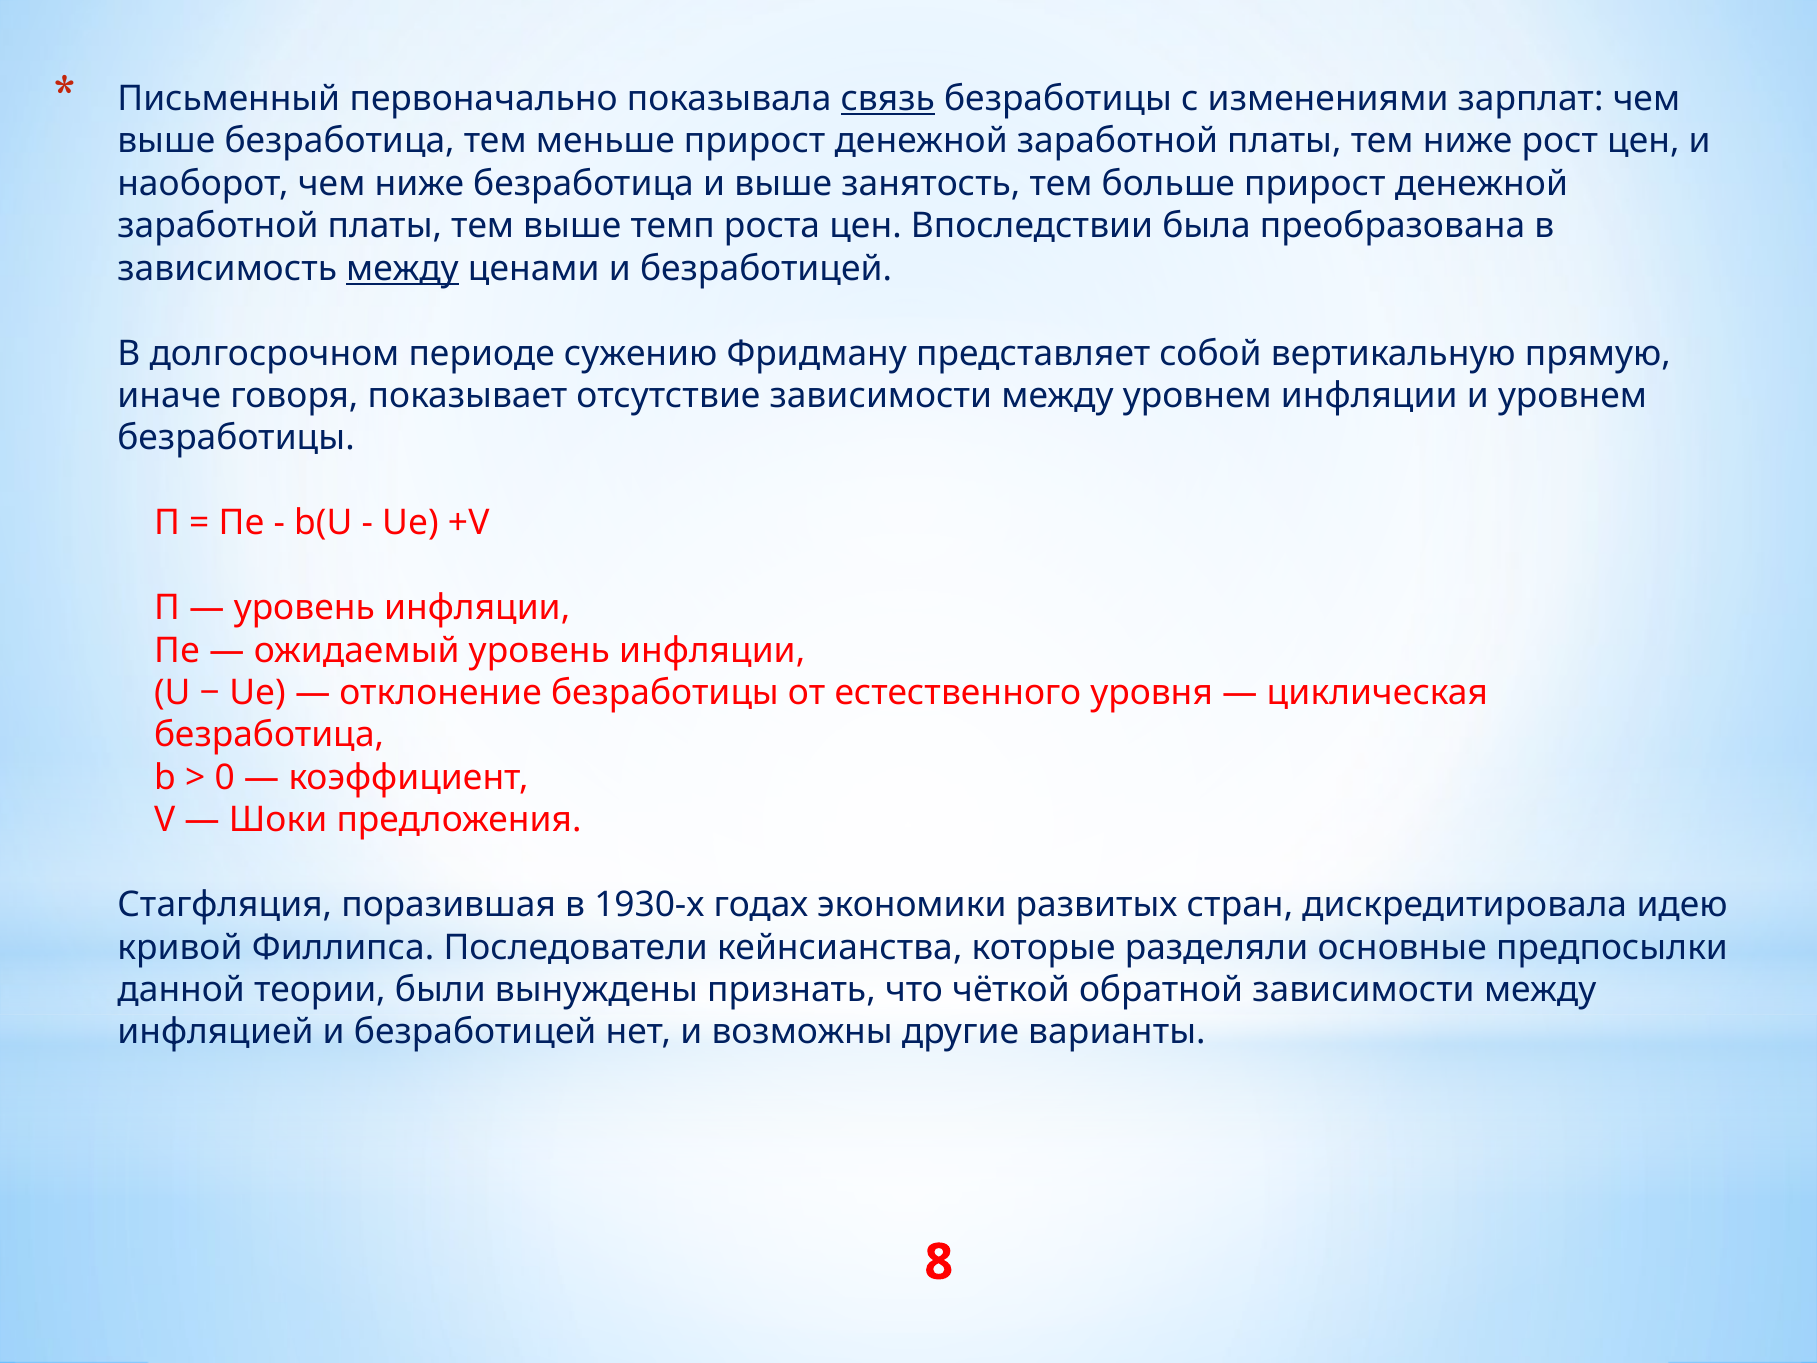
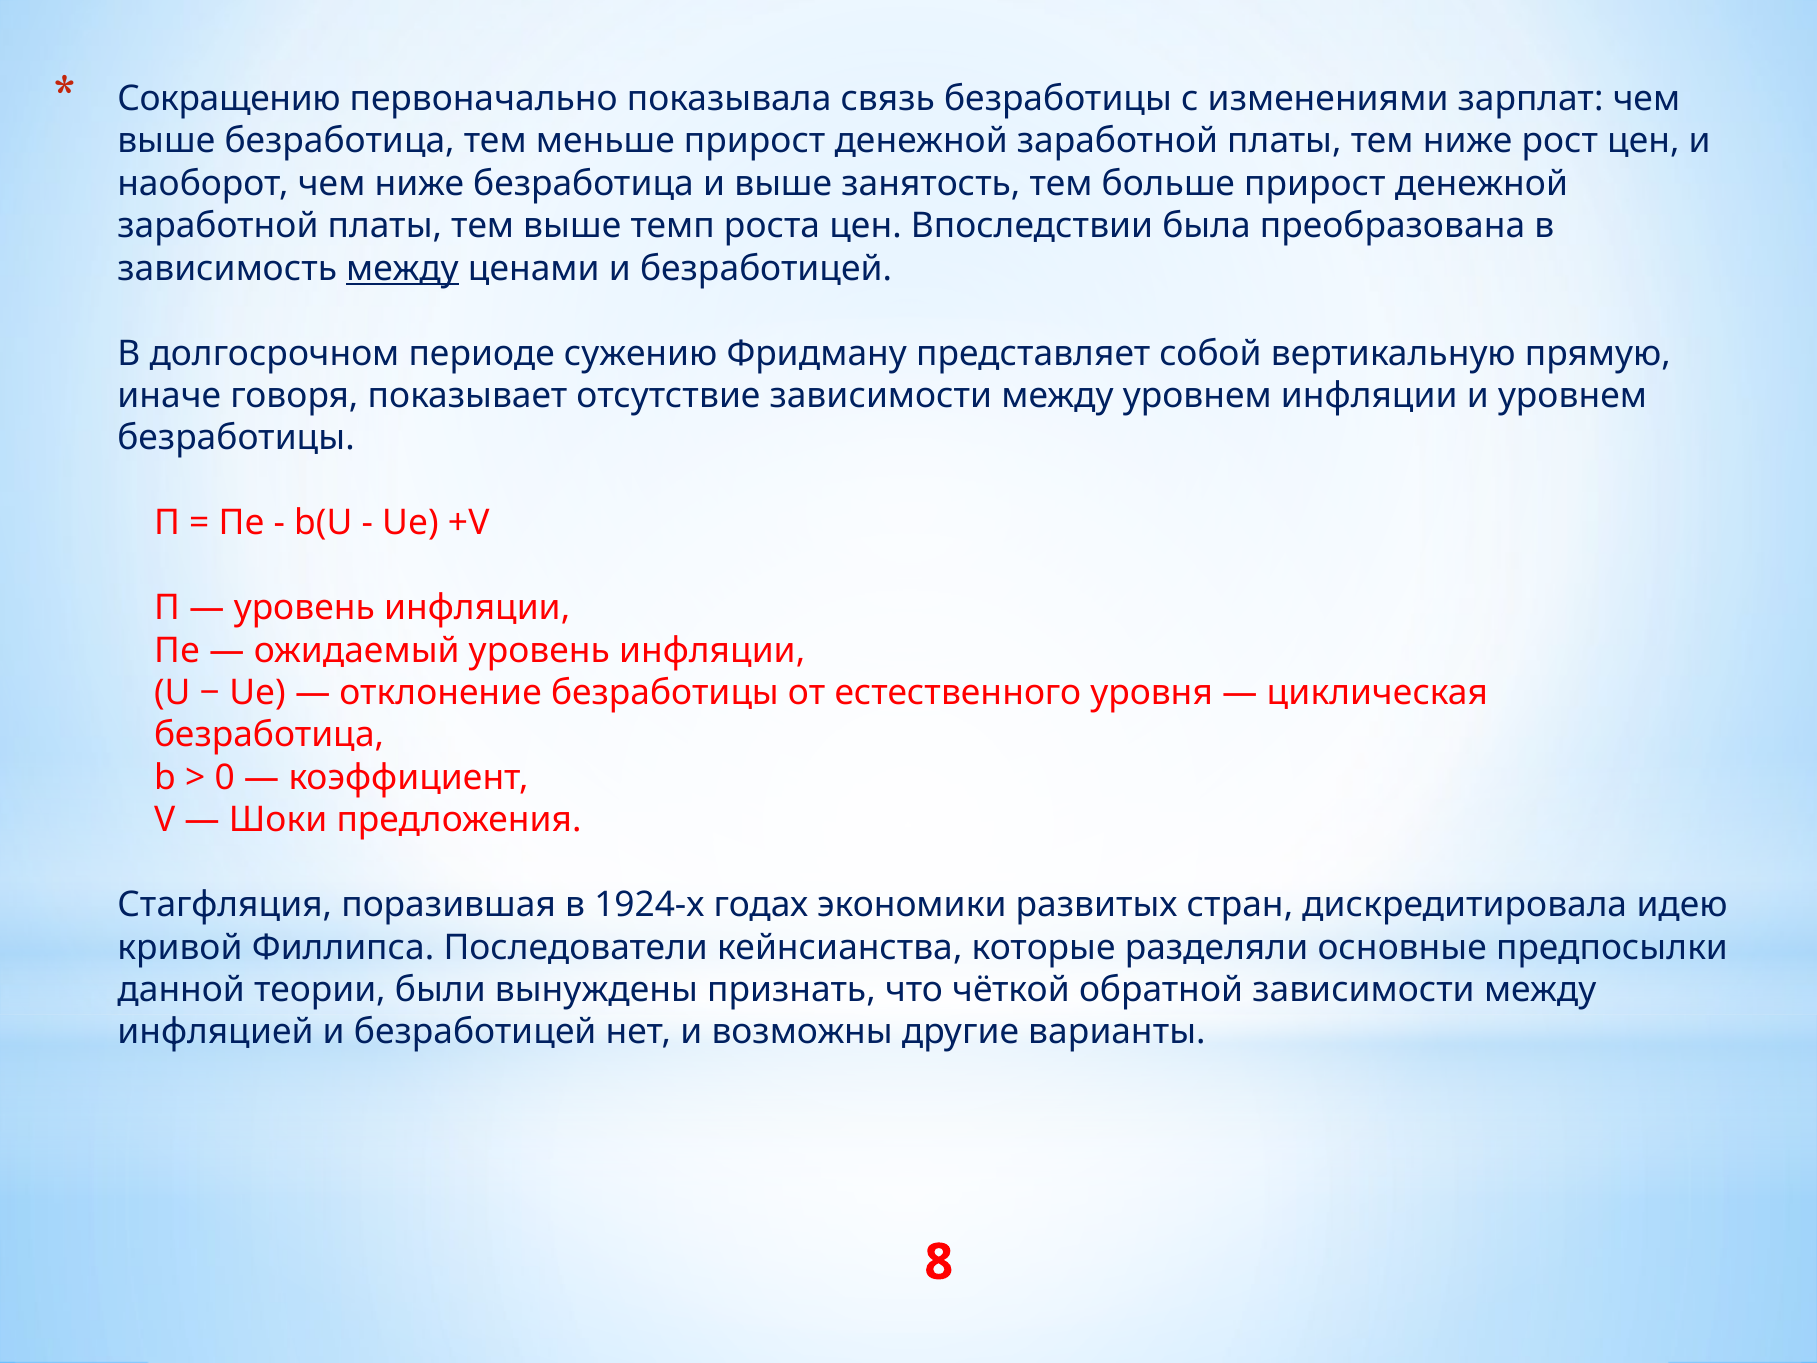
Письменный: Письменный -> Сокращению (229, 99)
связь underline: present -> none (888, 99)
1930-х: 1930-х -> 1924-х (649, 905)
